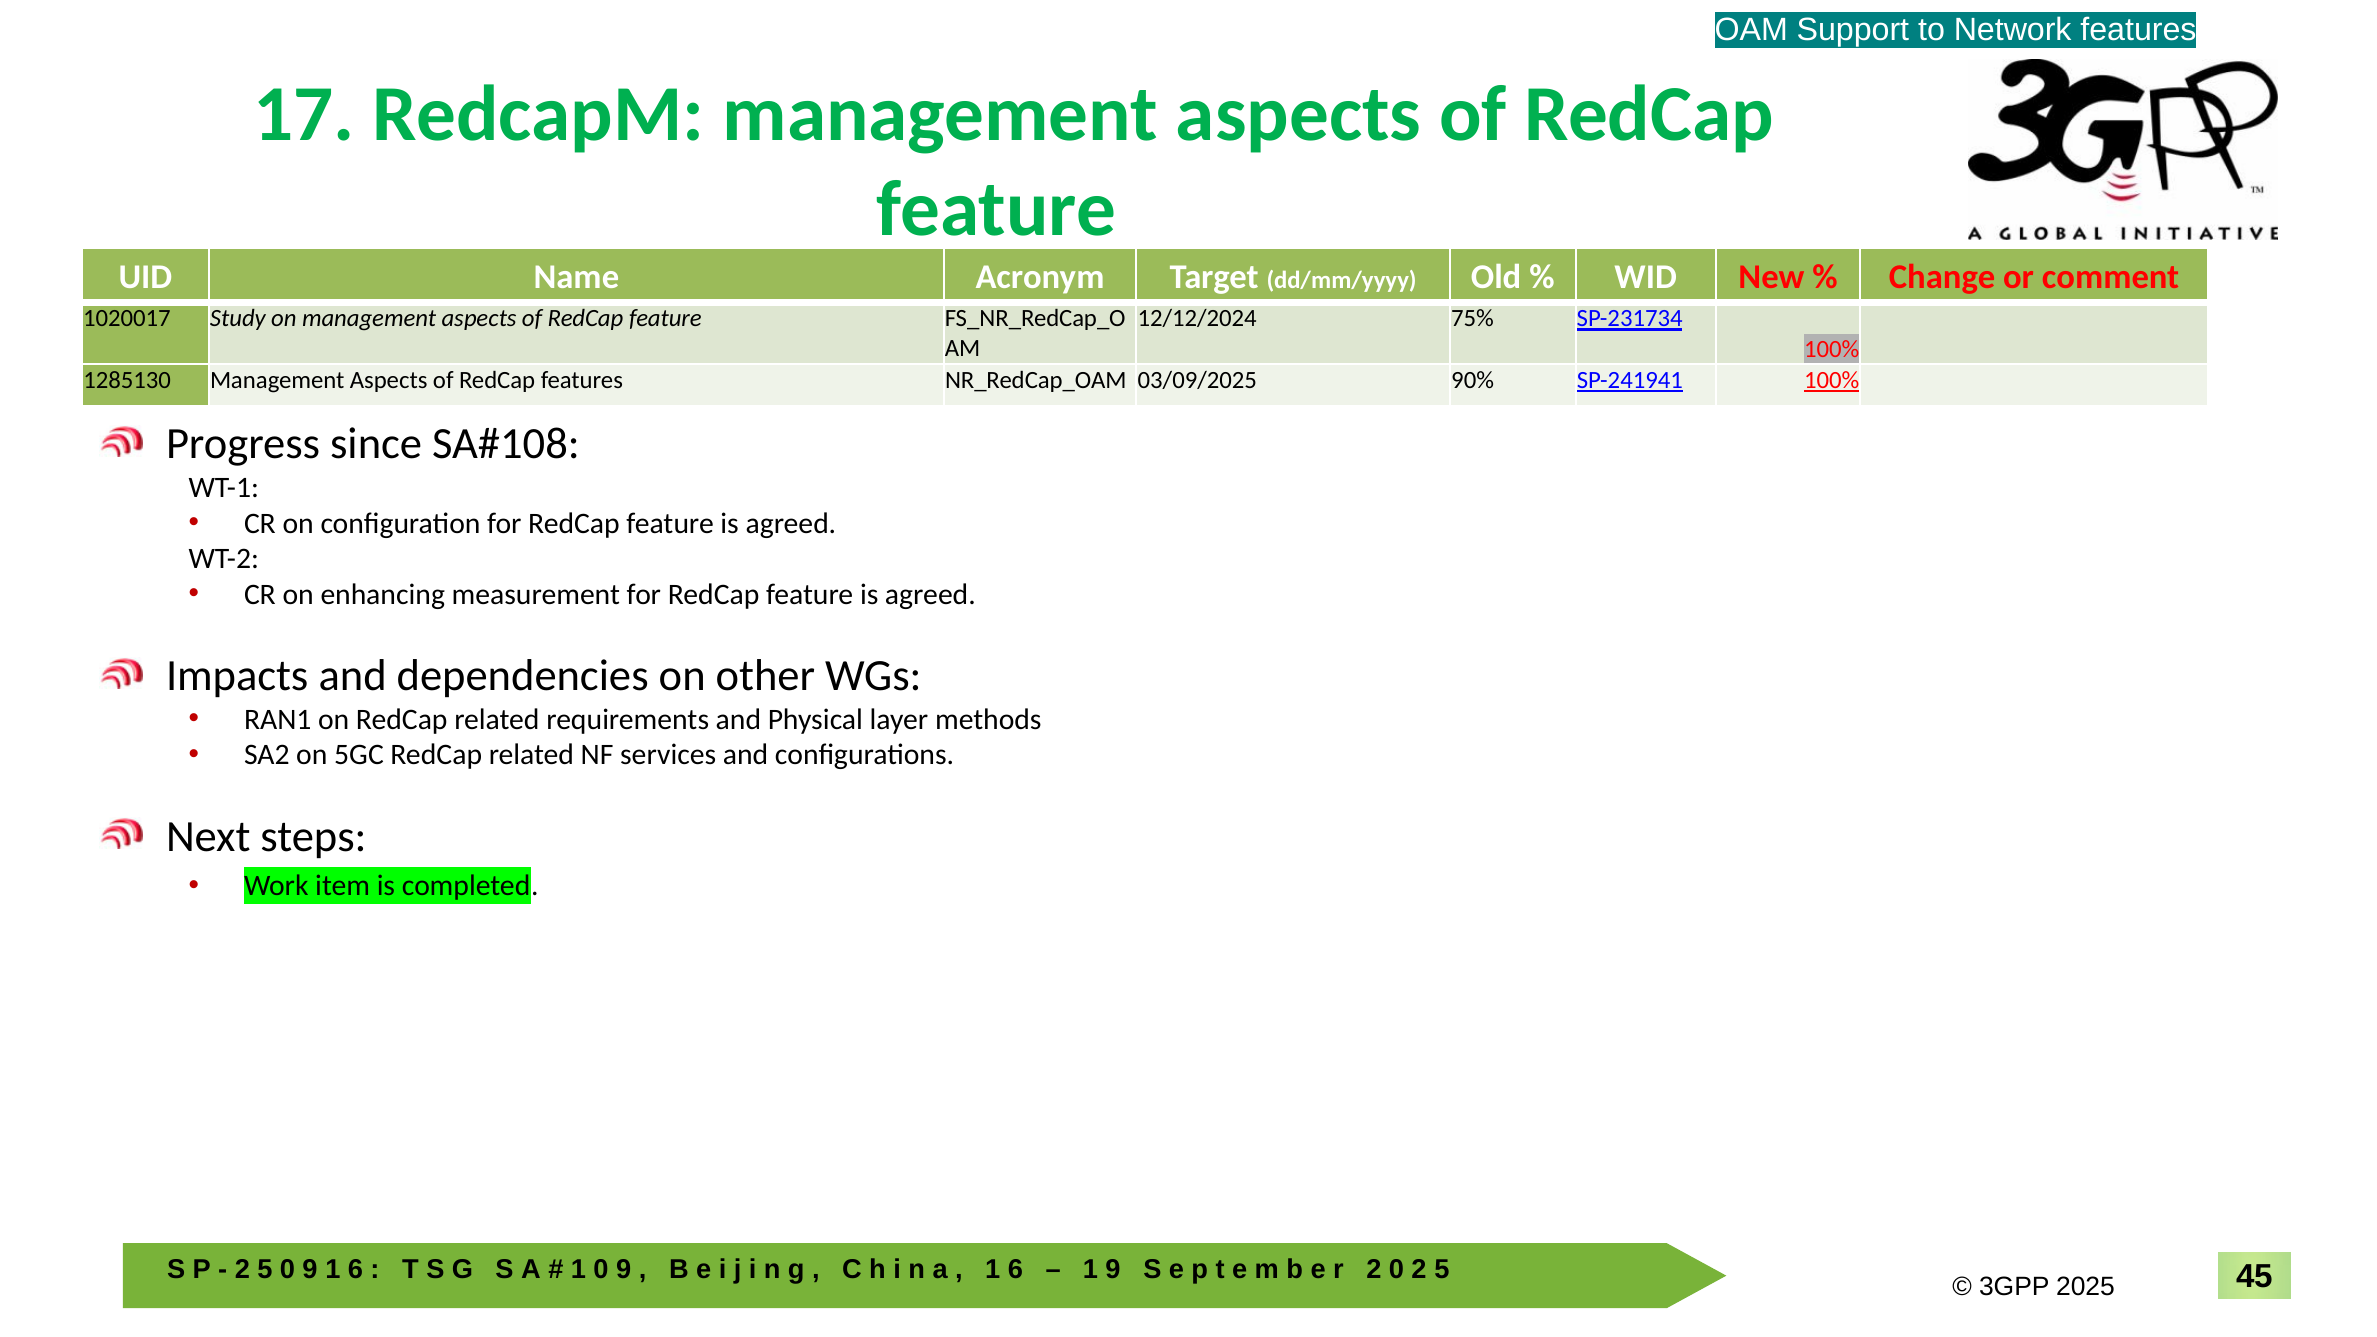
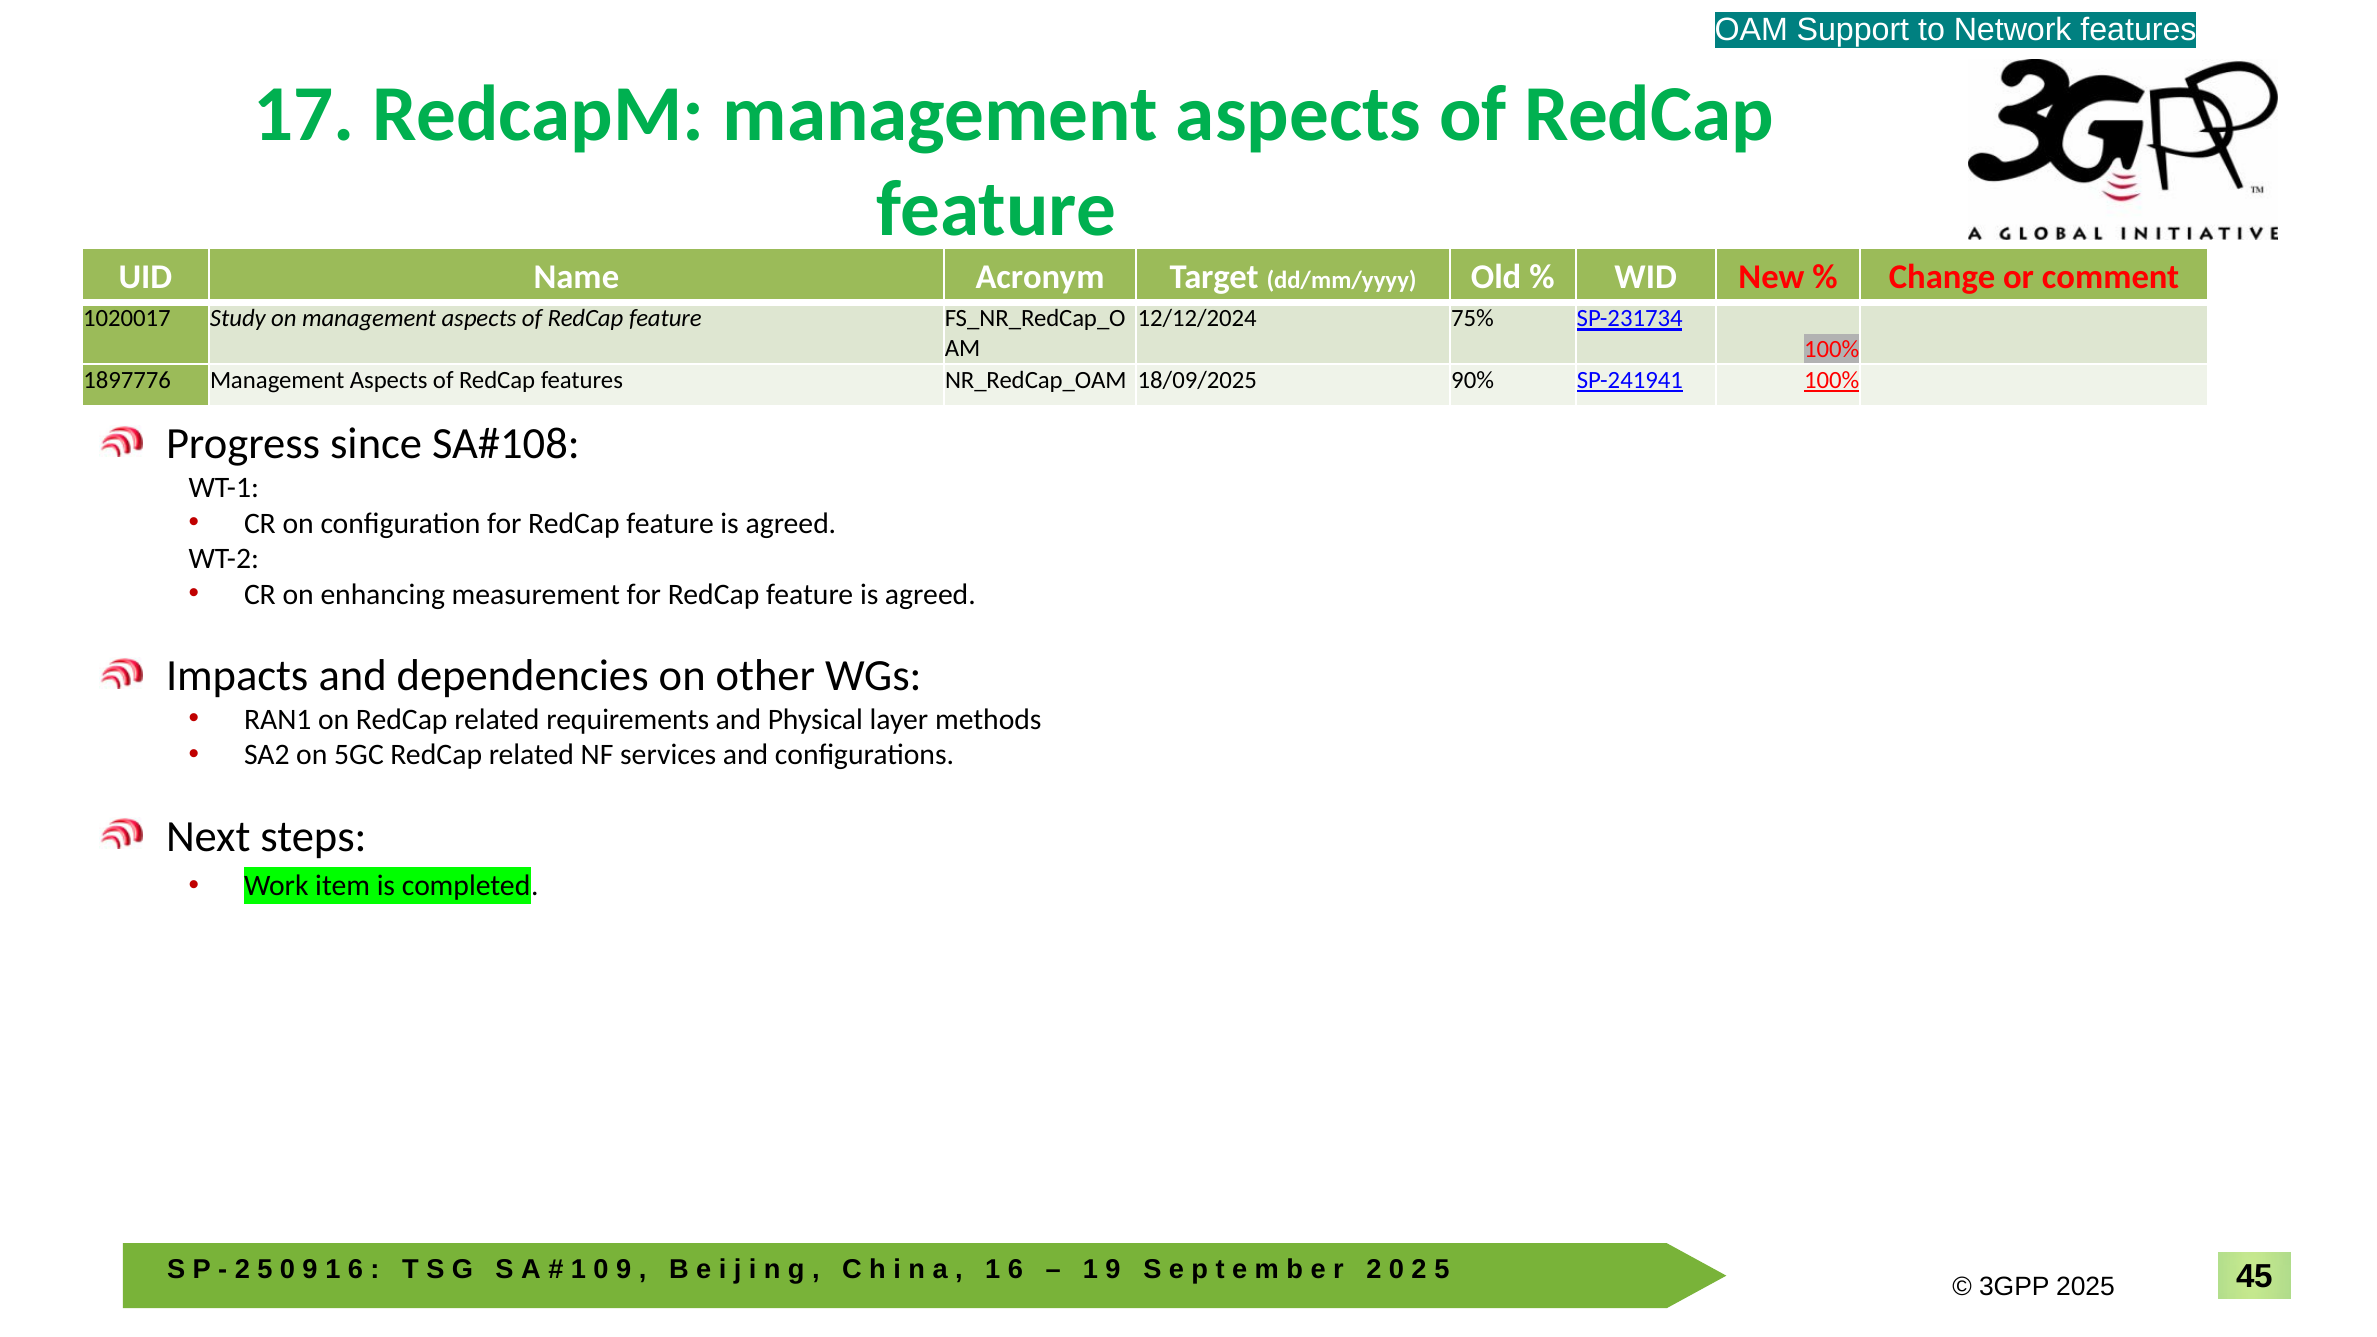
1285130: 1285130 -> 1897776 (127, 380)
03/09/2025: 03/09/2025 -> 18/09/2025 (1197, 380)
